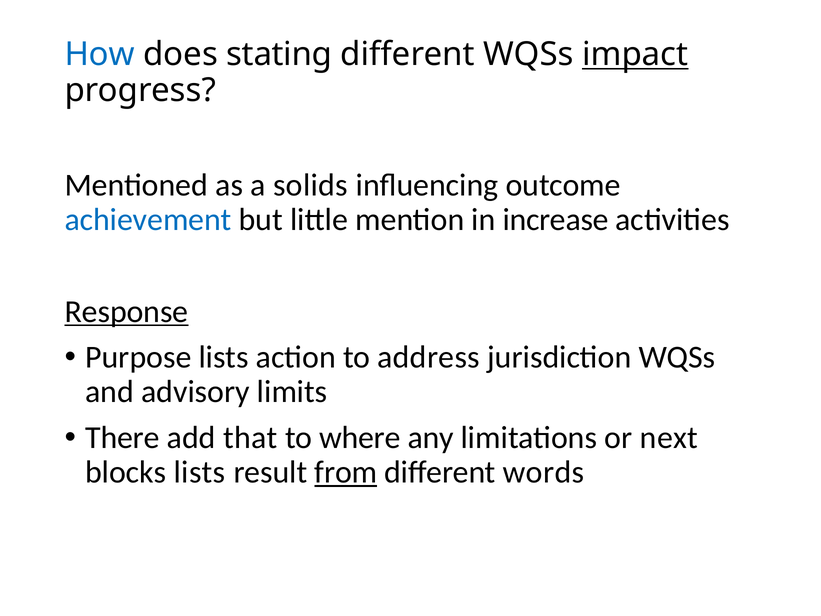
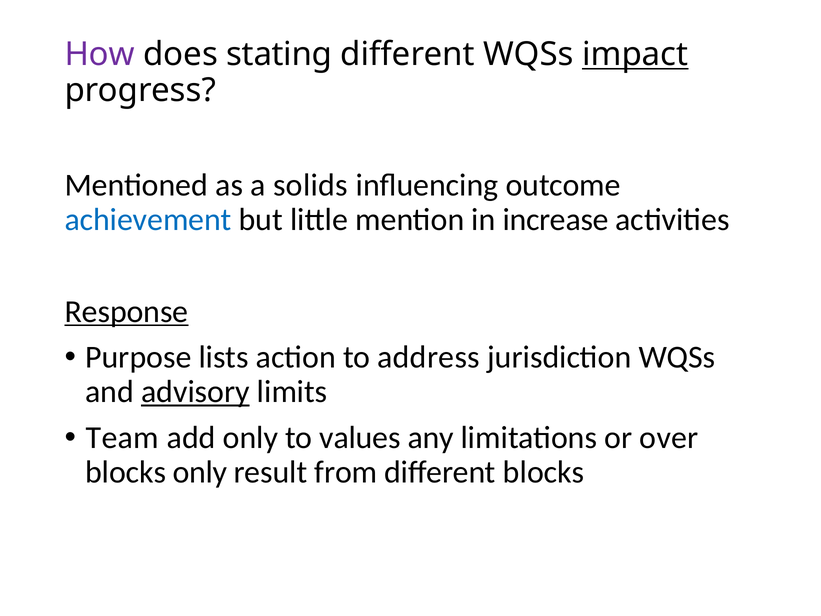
How colour: blue -> purple (100, 55)
advisory underline: none -> present (195, 392)
There: There -> Team (122, 438)
add that: that -> only (250, 438)
where: where -> values (360, 438)
next: next -> over (669, 438)
blocks lists: lists -> only (200, 472)
from underline: present -> none (346, 472)
different words: words -> blocks (544, 472)
